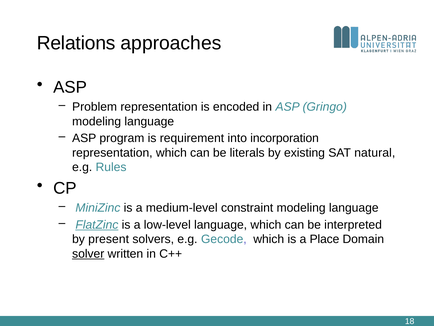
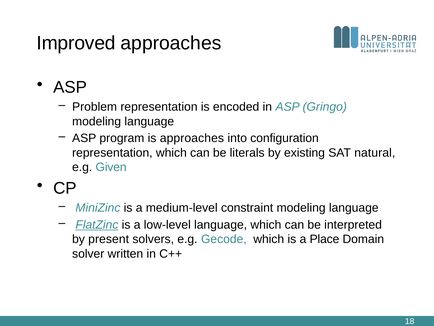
Relations: Relations -> Improved (76, 43)
is requirement: requirement -> approaches (192, 138)
incorporation: incorporation -> configuration (285, 138)
Rules: Rules -> Given (111, 167)
solver underline: present -> none (88, 253)
